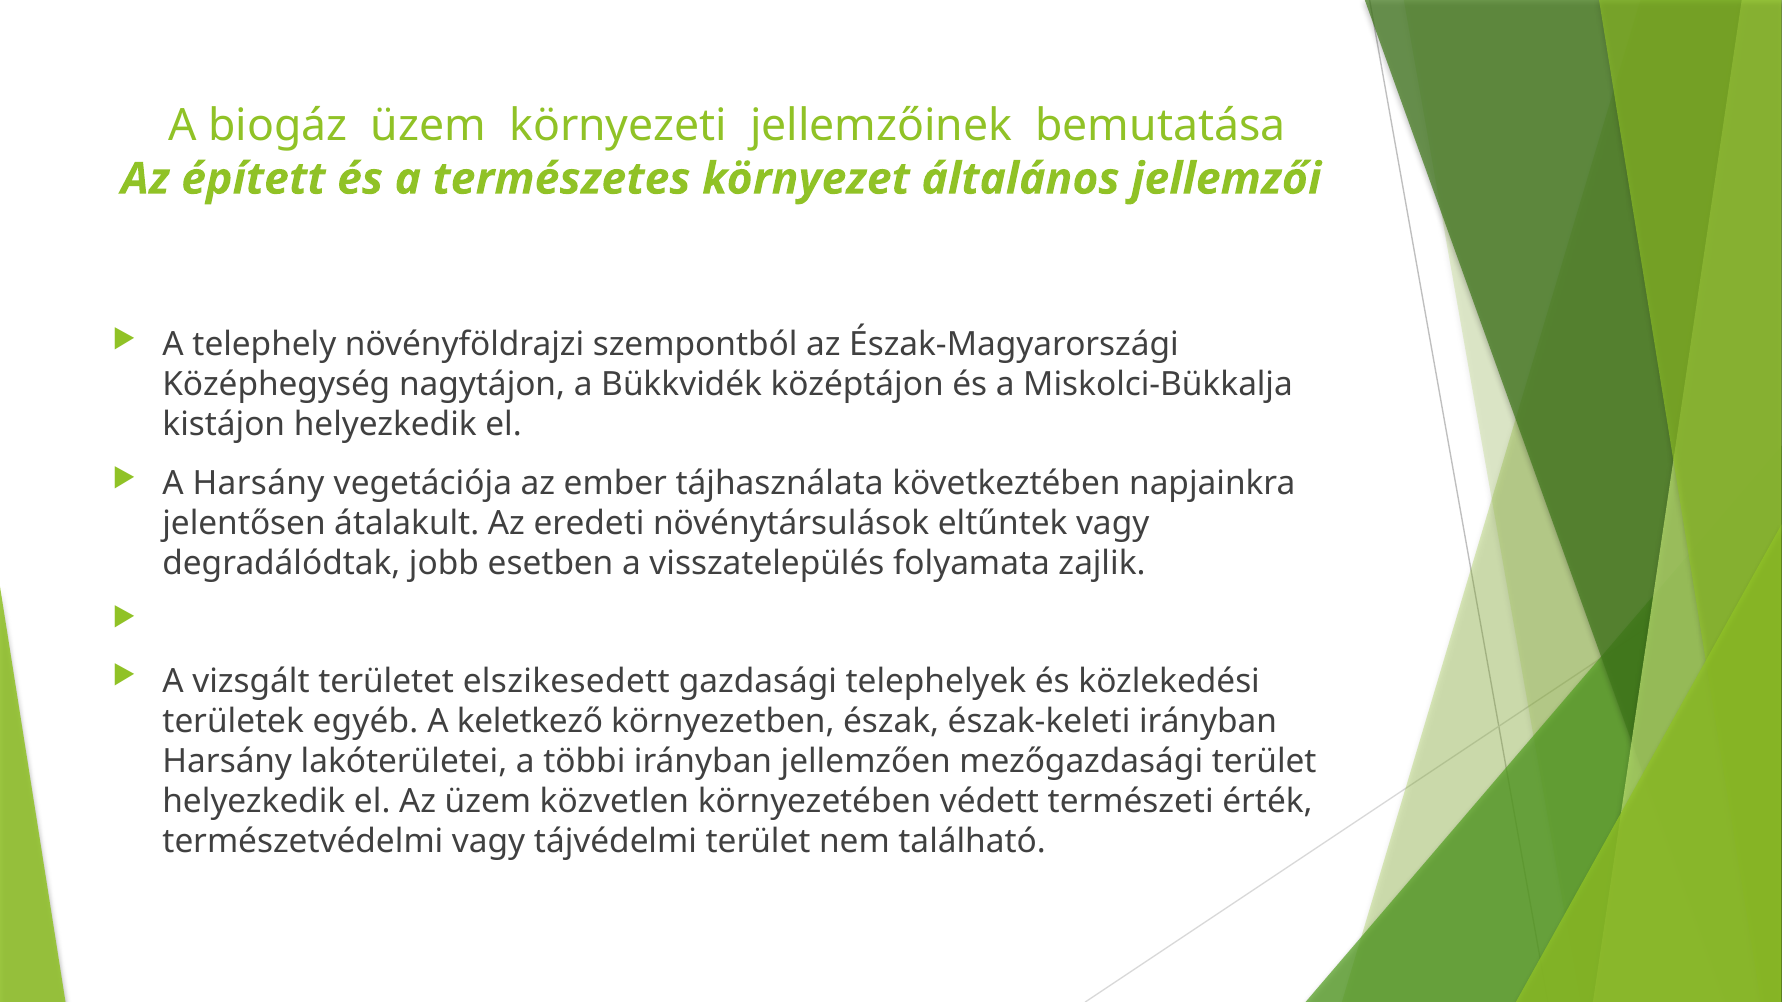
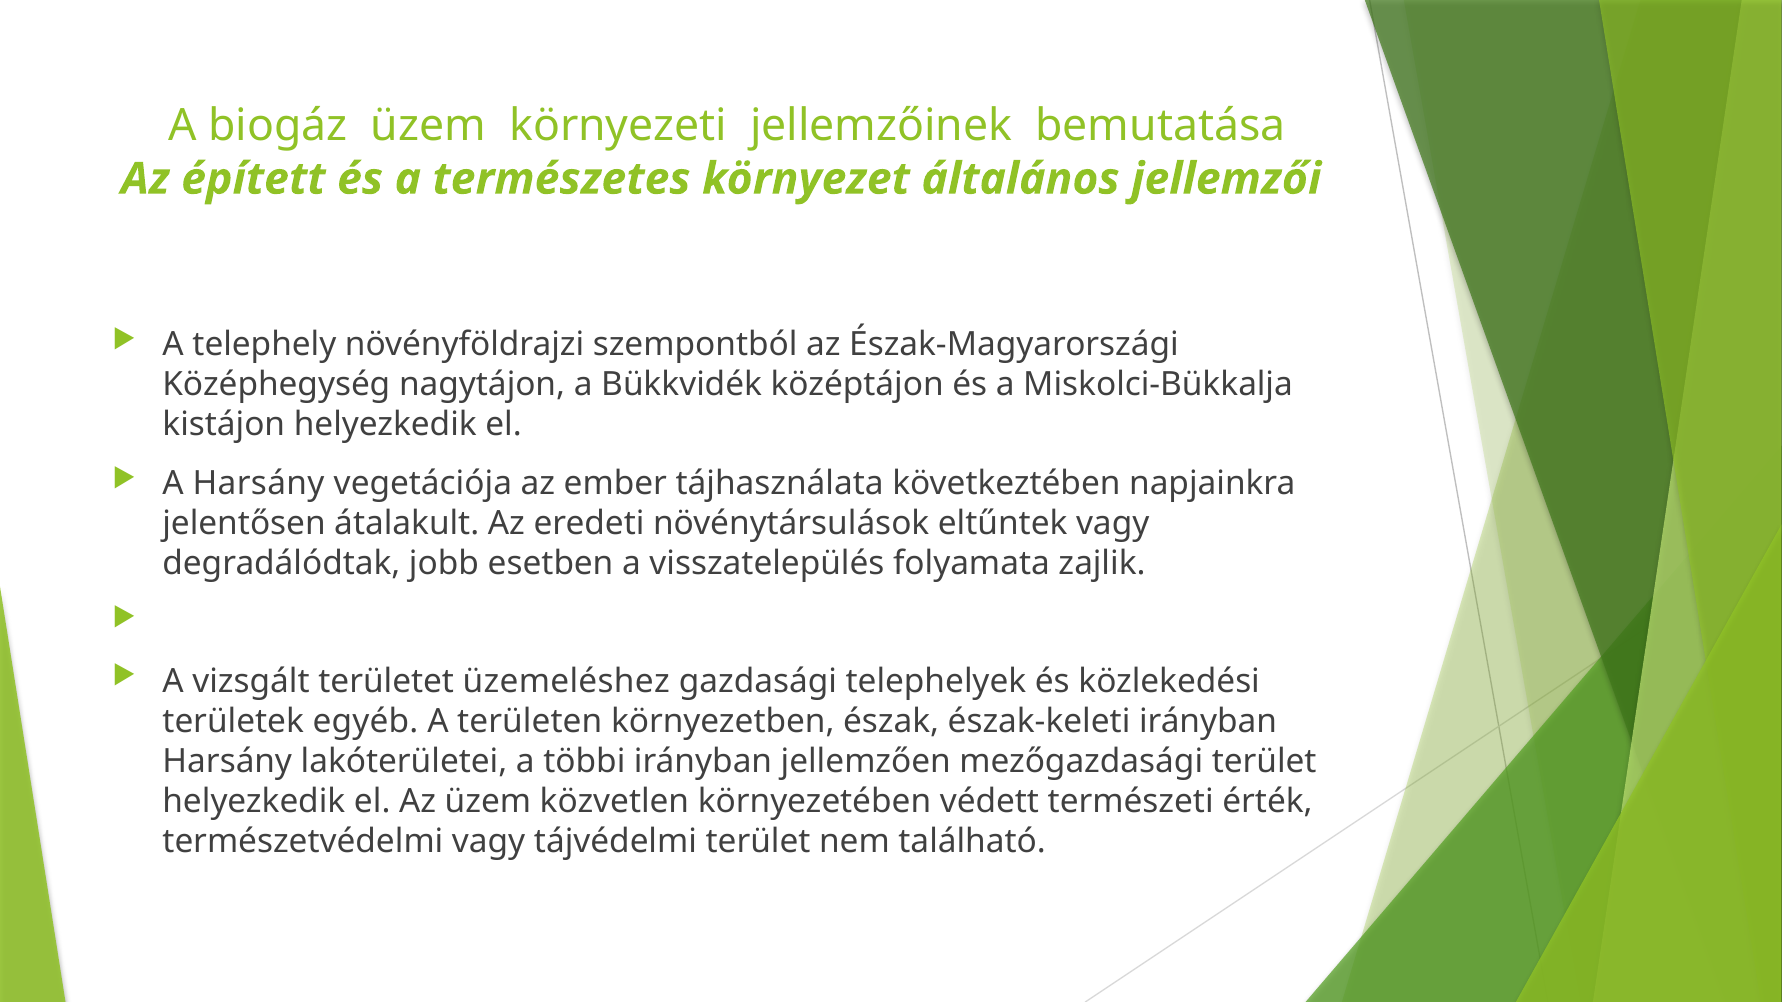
elszikesedett: elszikesedett -> üzemeléshez (566, 681)
keletkező: keletkező -> területen (530, 721)
